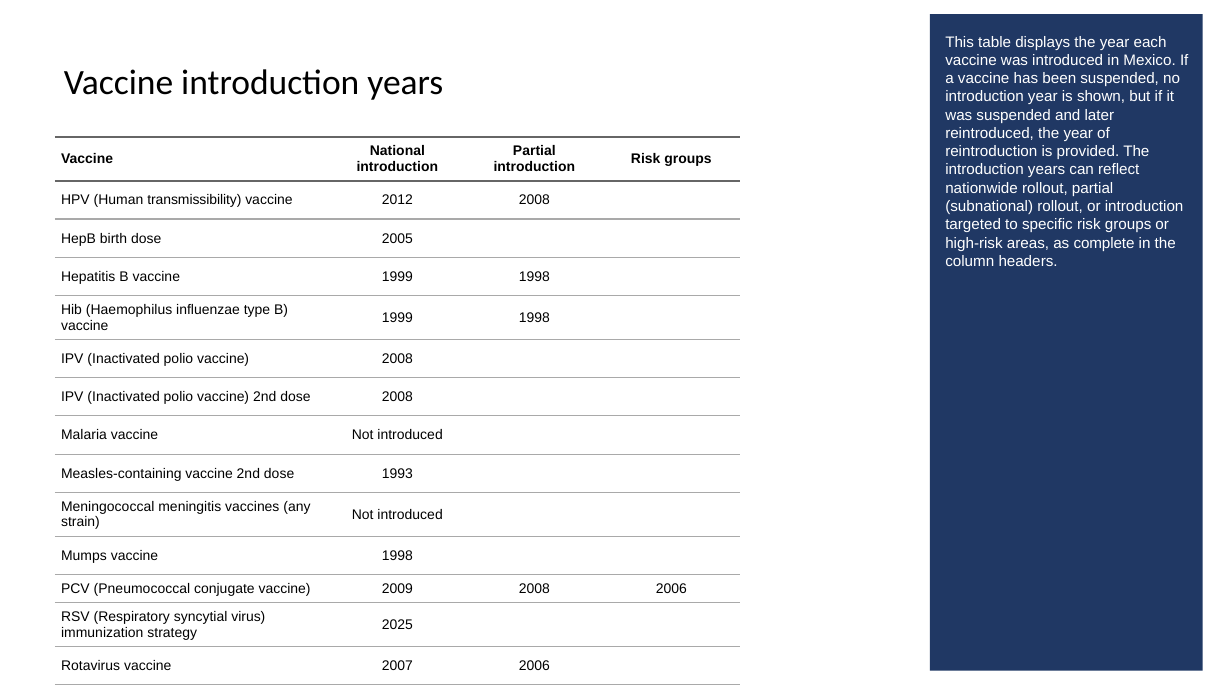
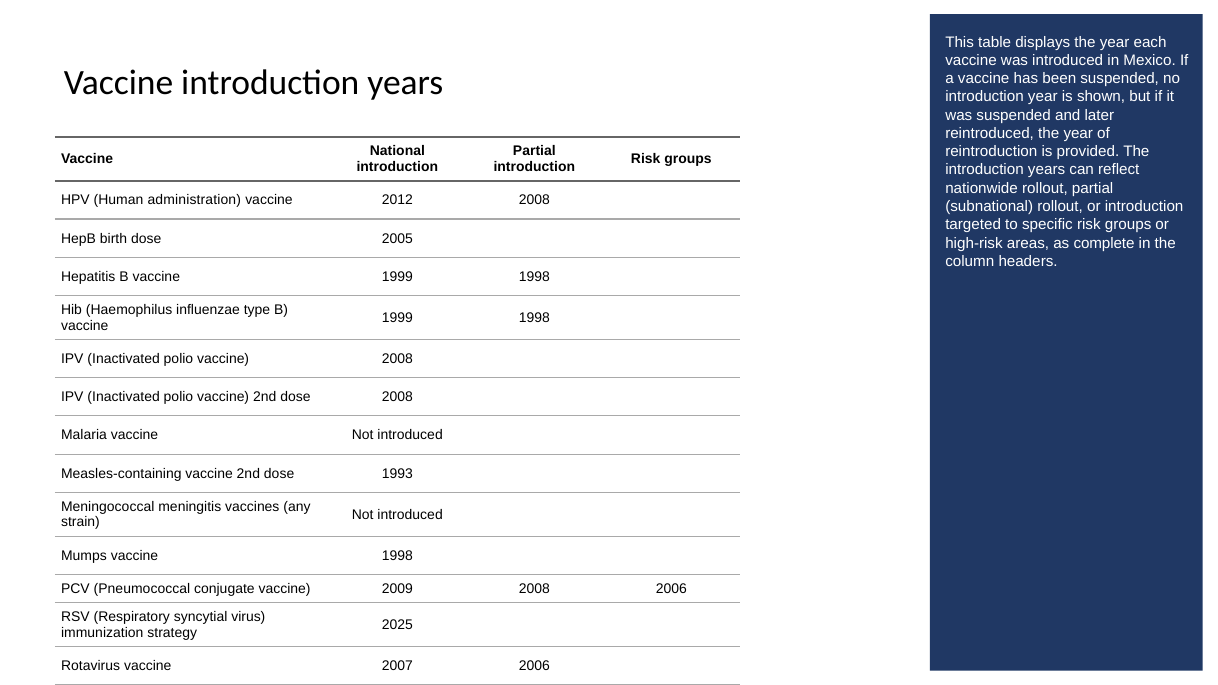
transmissibility: transmissibility -> administration (194, 200)
